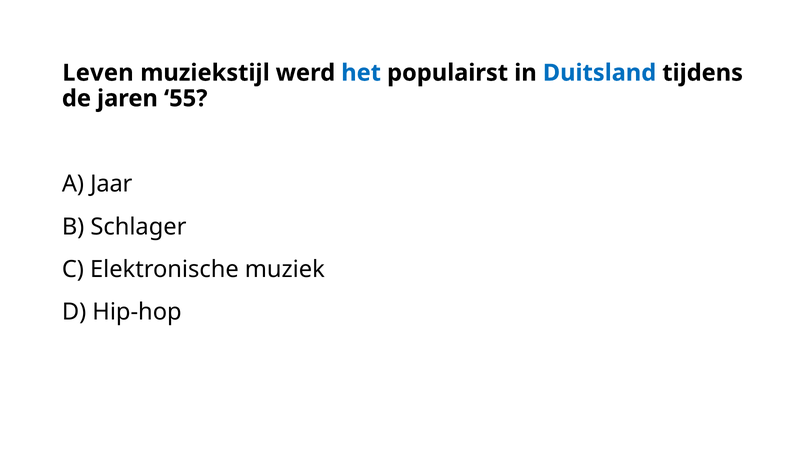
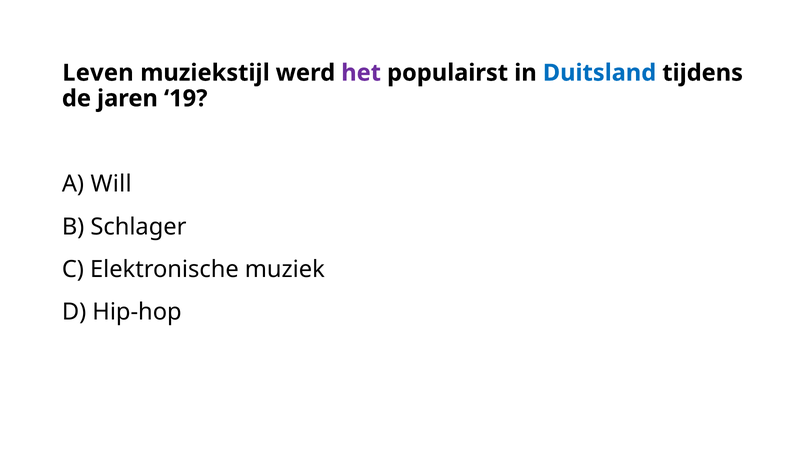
het colour: blue -> purple (361, 73)
55: 55 -> 19 (186, 98)
Jaar: Jaar -> Will (111, 184)
